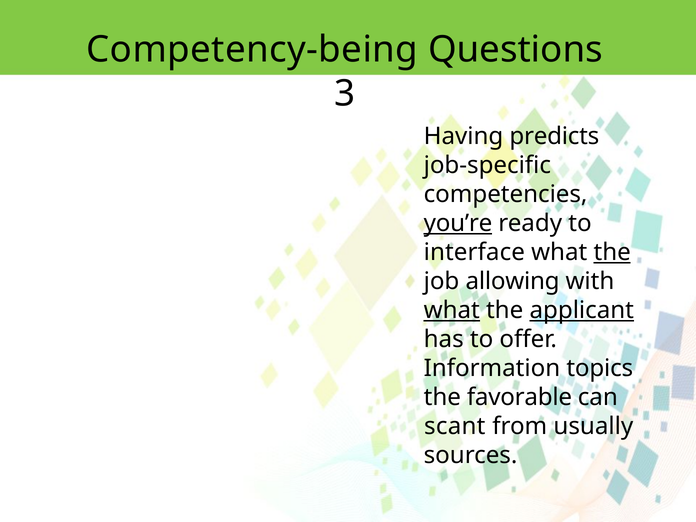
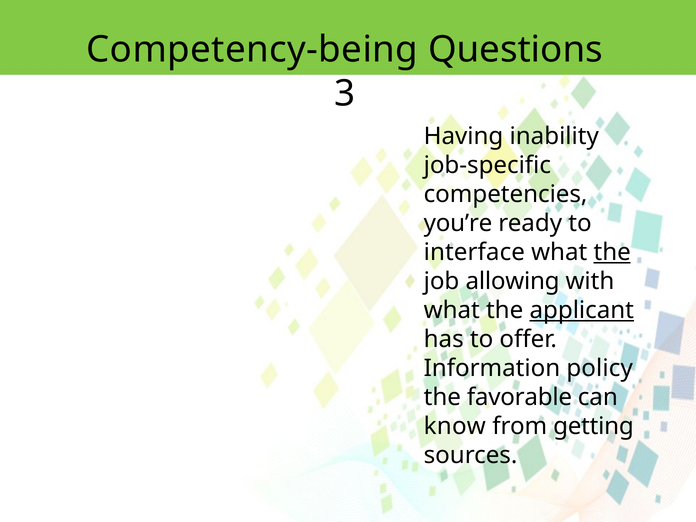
predicts: predicts -> inability (554, 137)
you’re underline: present -> none (458, 223)
what underline: present -> none (452, 310)
topics: topics -> policy (600, 368)
scant: scant -> know (455, 426)
usually: usually -> getting (593, 426)
